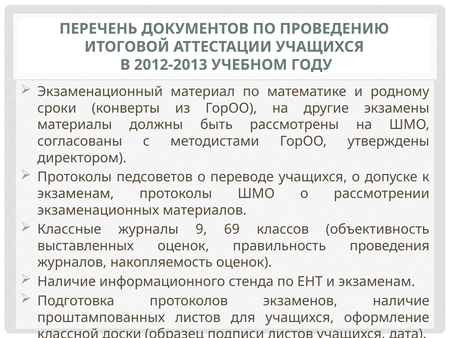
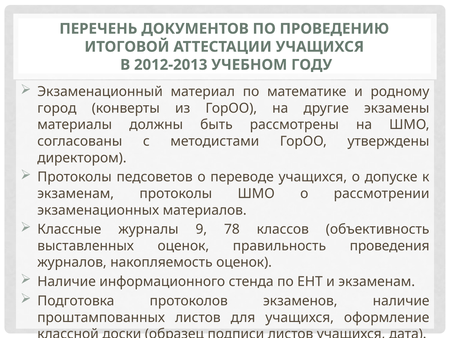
сроки: сроки -> город (57, 108)
69: 69 -> 78 (232, 229)
